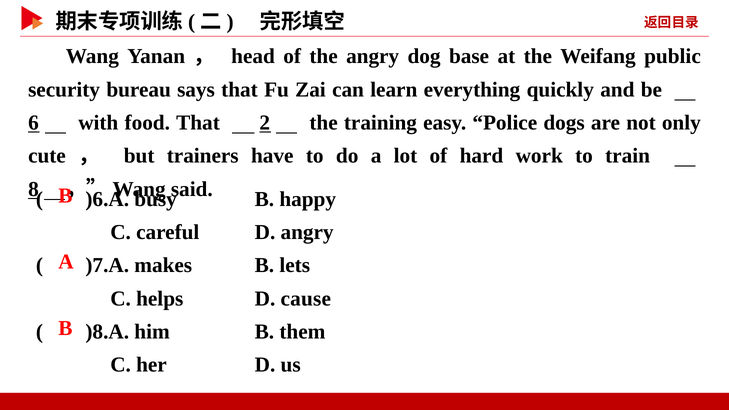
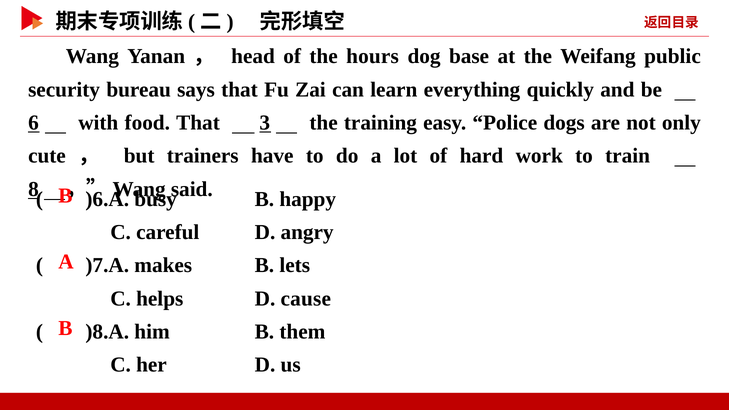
the angry: angry -> hours (372, 56)
2: 2 -> 3 (265, 123)
